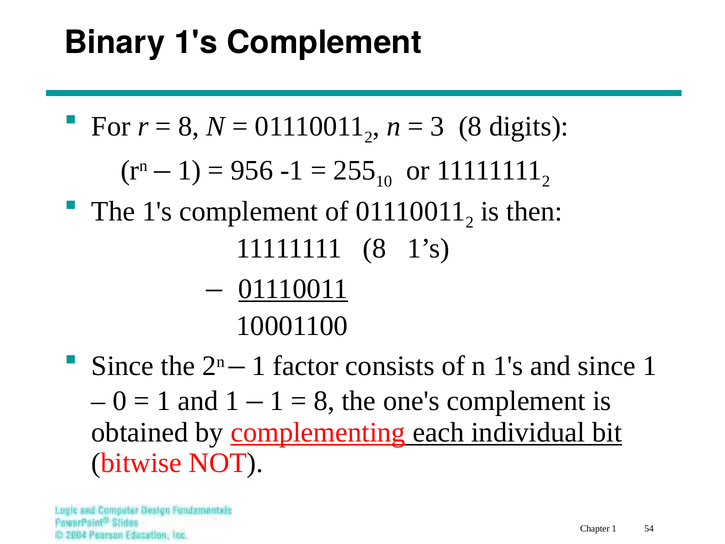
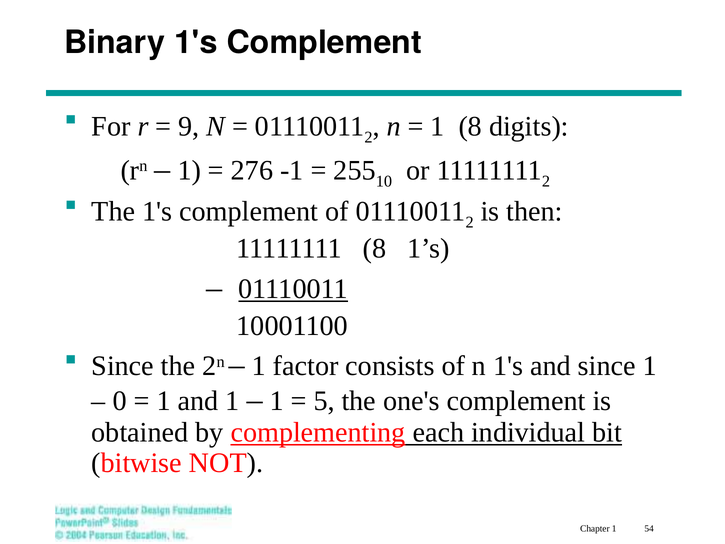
8: 8 -> 9 (189, 126)
3: 3 -> 1 (437, 126)
956: 956 -> 276 (252, 170)
8: 8 -> 5 (324, 401)
